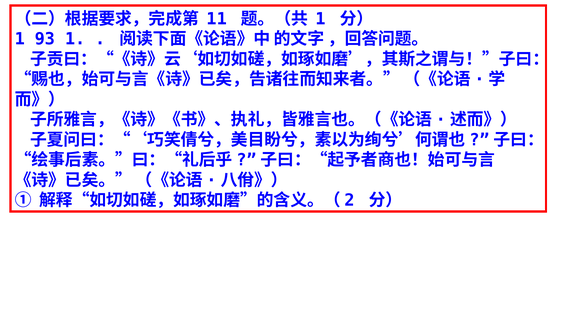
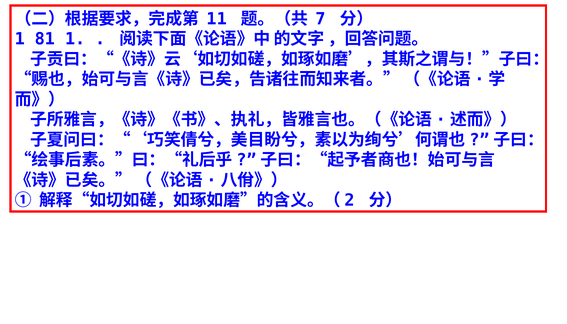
1: 1 -> 7 (321, 19)
93: 93 -> 81 (45, 39)
